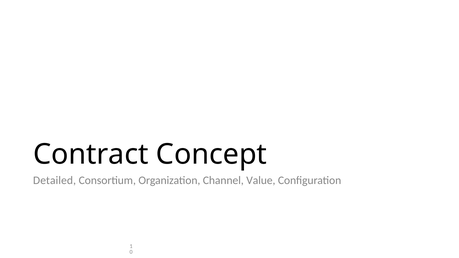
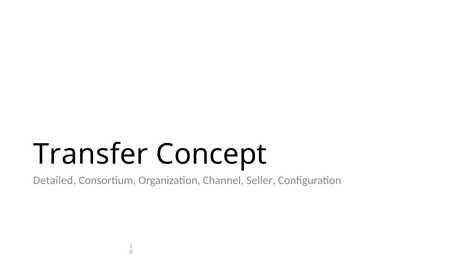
Contract: Contract -> Transfer (91, 154)
Value: Value -> Seller (261, 181)
